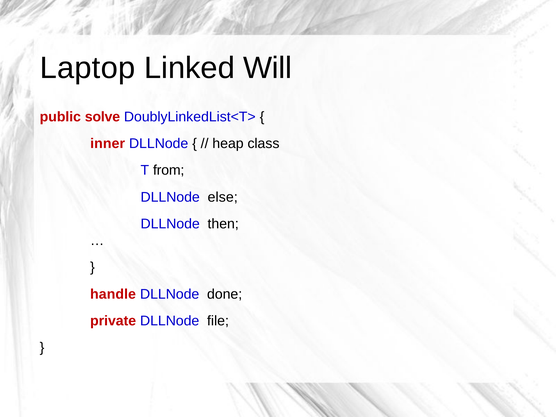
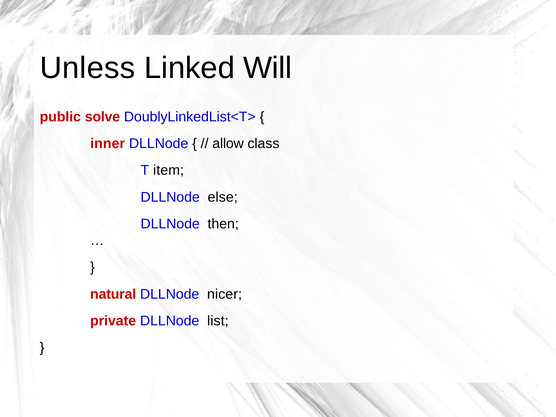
Laptop: Laptop -> Unless (88, 68)
heap: heap -> allow (228, 144)
from: from -> item (169, 170)
handle: handle -> natural (113, 294)
done: done -> nicer (225, 294)
file: file -> list (218, 321)
